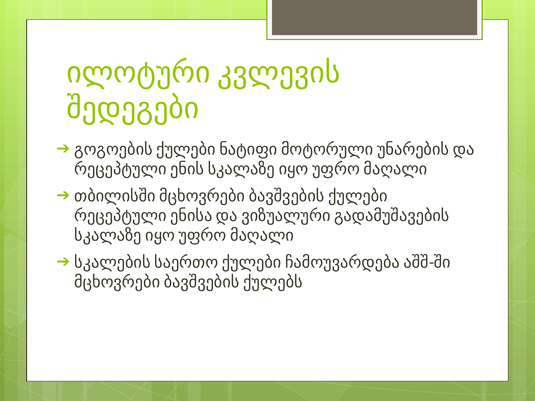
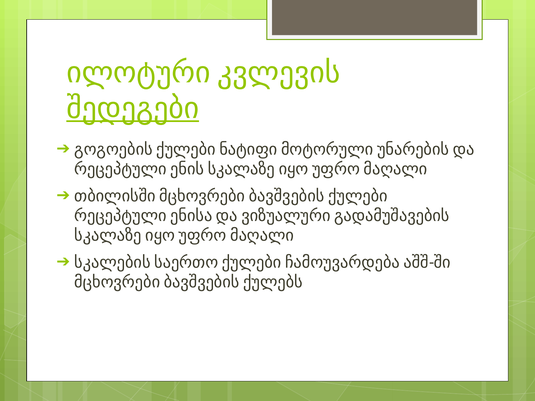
შედეგები underline: none -> present (133, 109)
